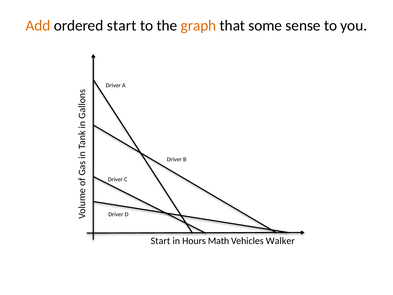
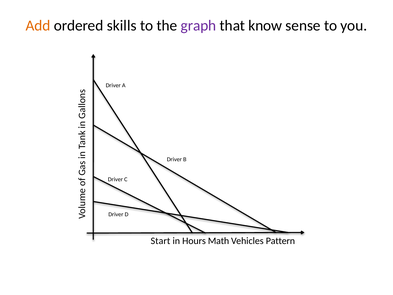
ordered start: start -> skills (122, 25)
graph colour: orange -> purple (198, 25)
some: some -> know (265, 25)
Walker: Walker -> Pattern (280, 241)
